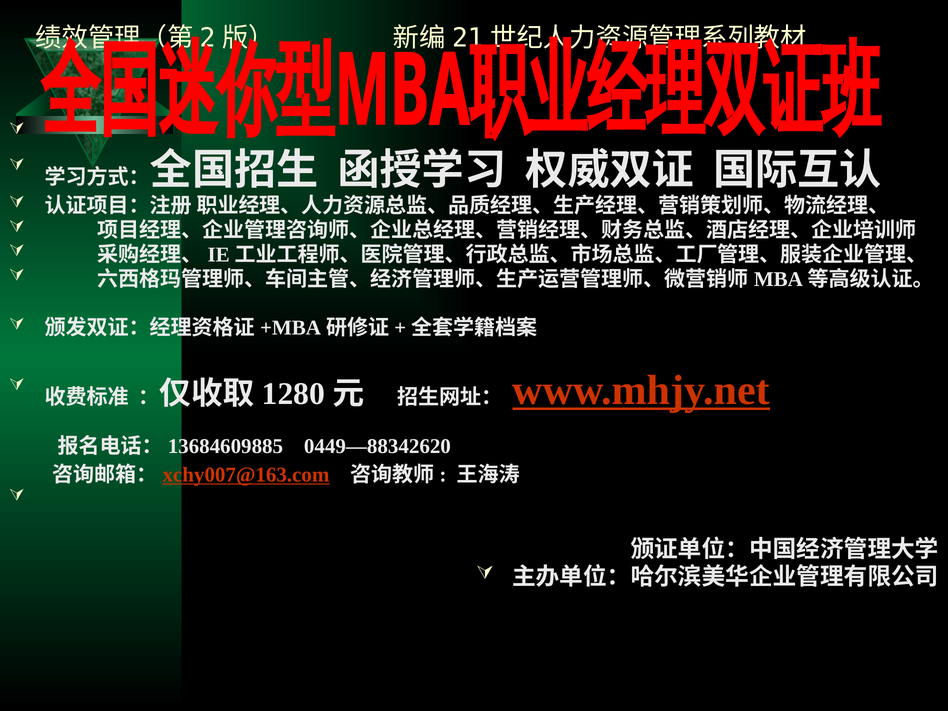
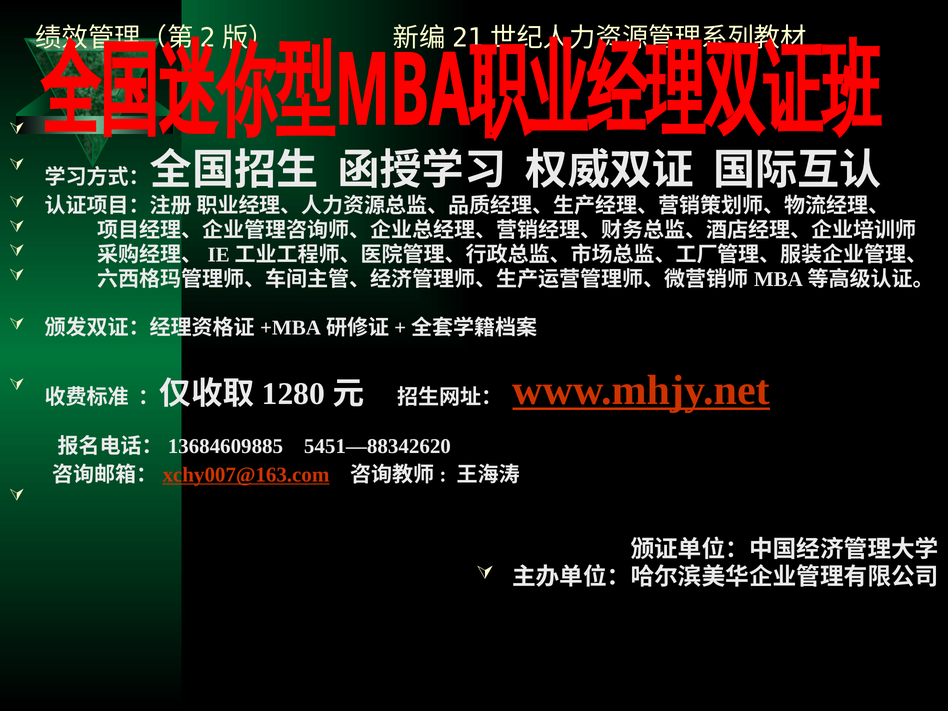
0449—88342620: 0449—88342620 -> 5451—88342620 (377, 446)
